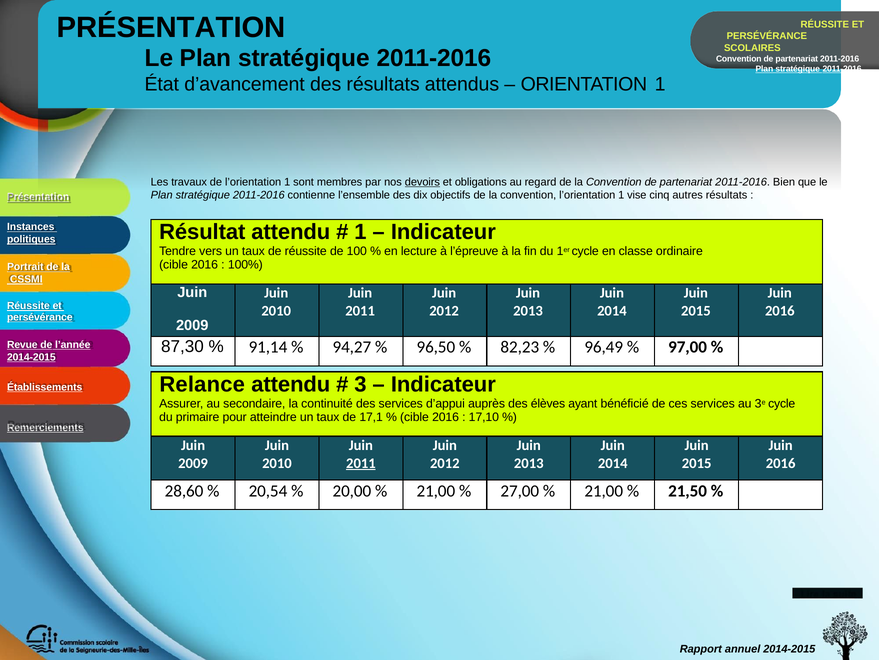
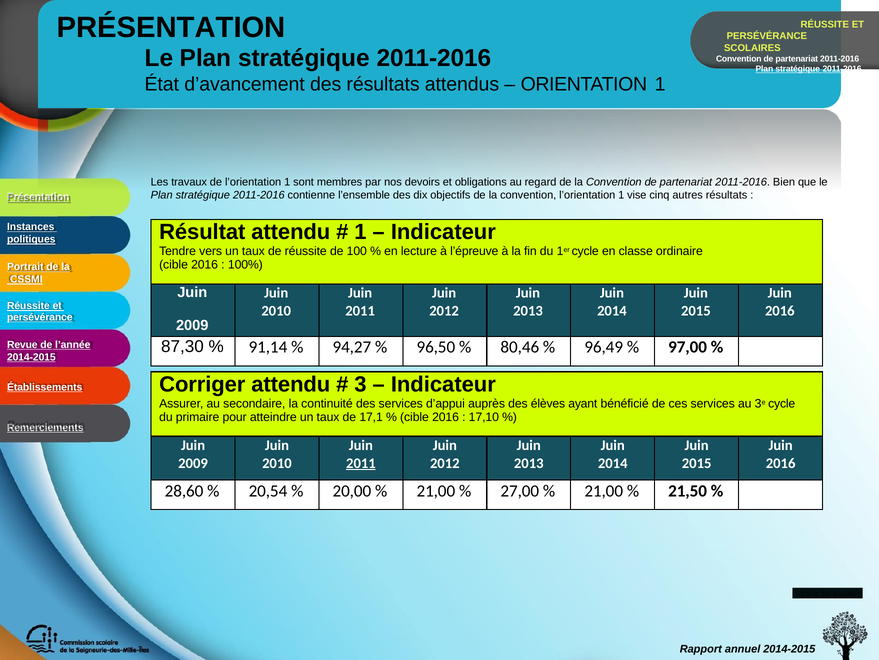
devoirs underline: present -> none (422, 182)
82,23: 82,23 -> 80,46 (520, 347)
Relance: Relance -> Corriger (202, 384)
